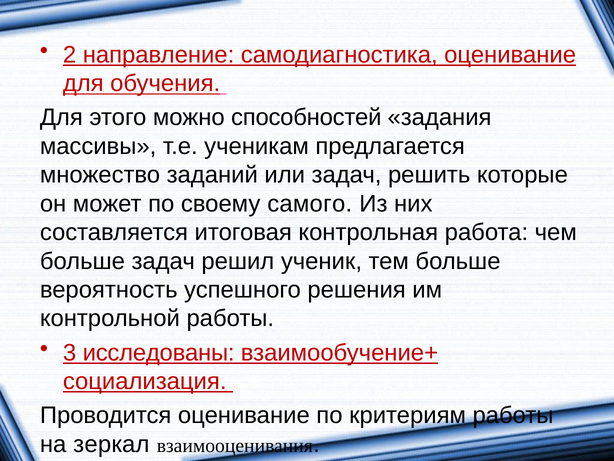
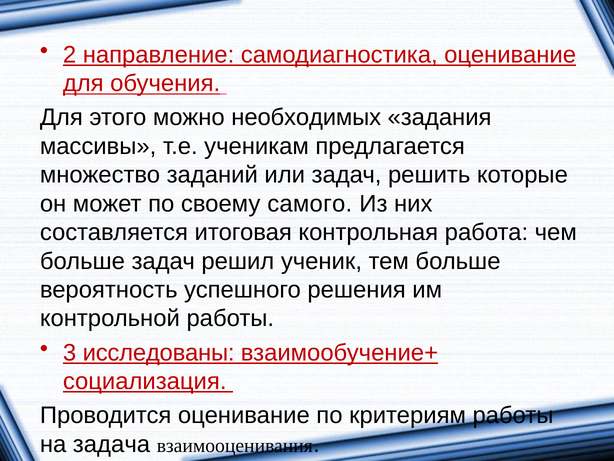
способностей: способностей -> необходимых (306, 117)
зеркал: зеркал -> задача (111, 444)
